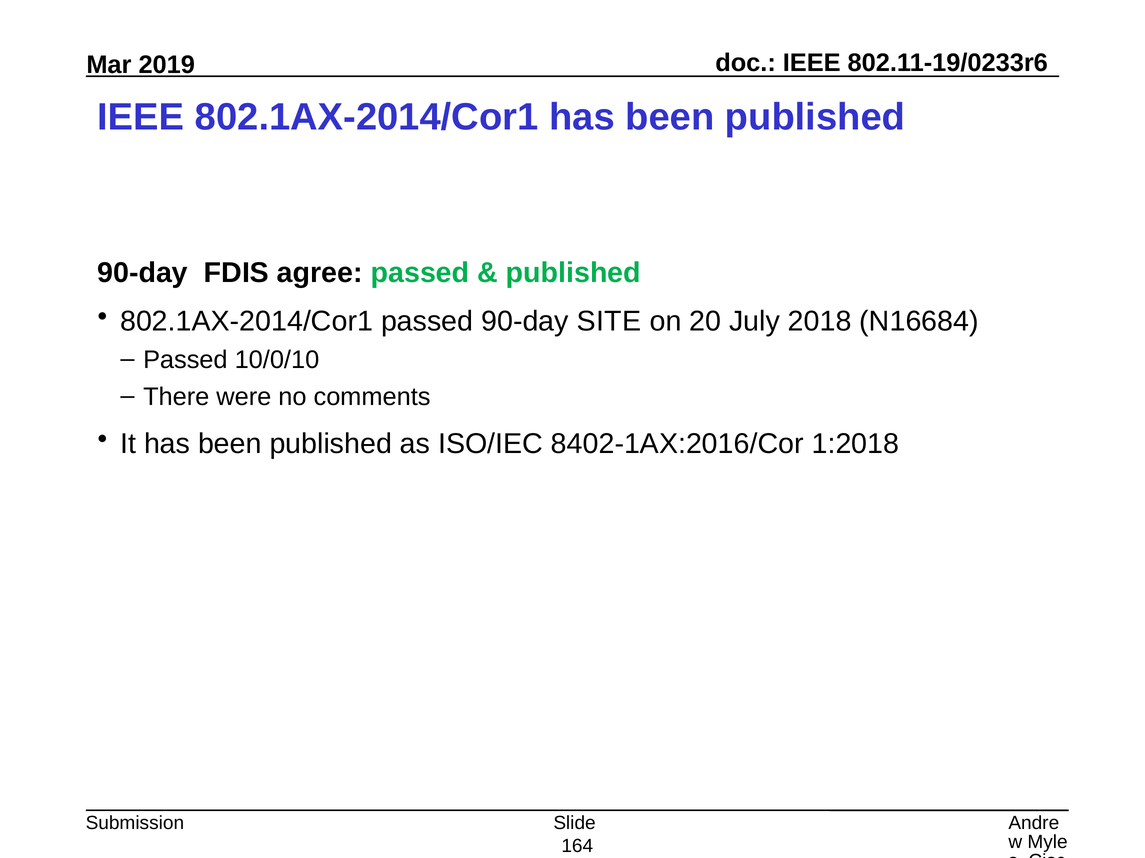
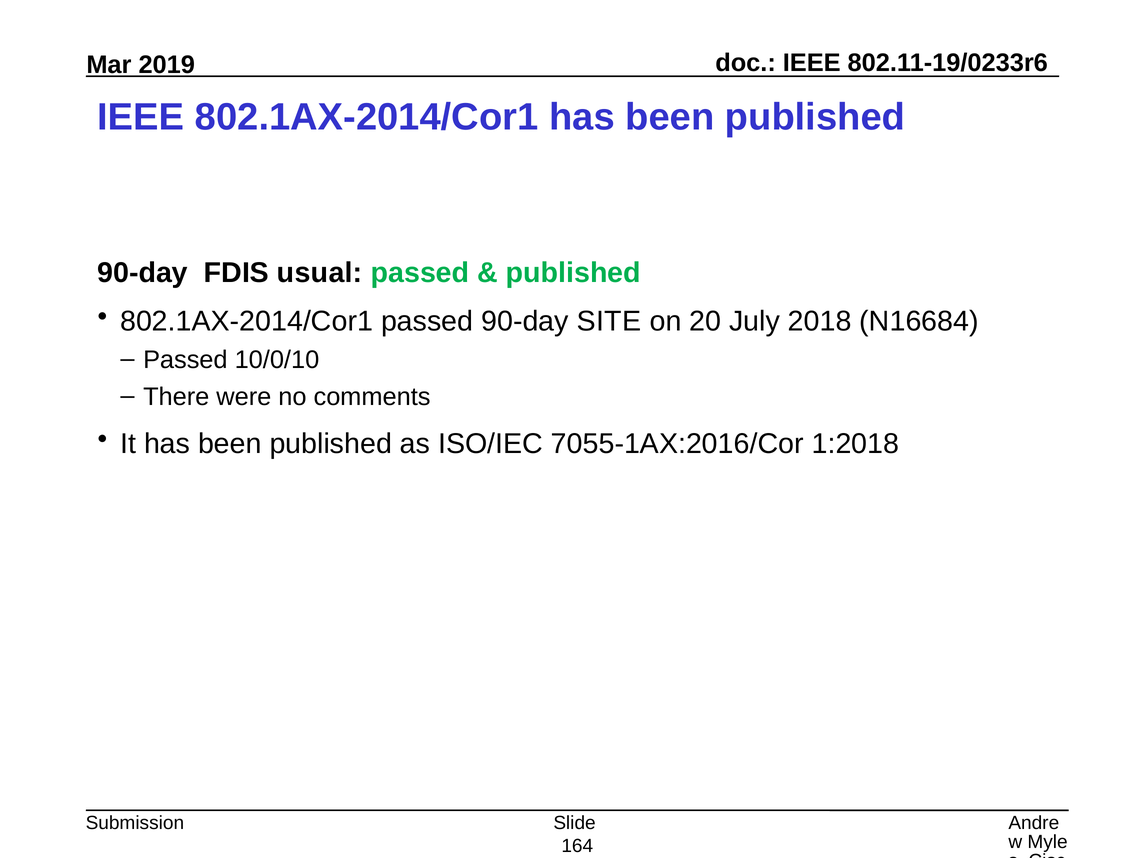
agree: agree -> usual (320, 273)
8402-1AX:2016/Cor: 8402-1AX:2016/Cor -> 7055-1AX:2016/Cor (677, 444)
